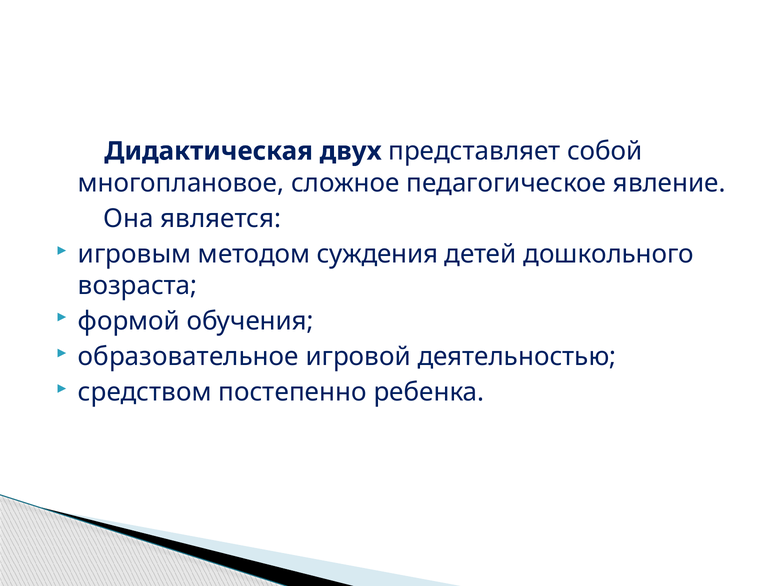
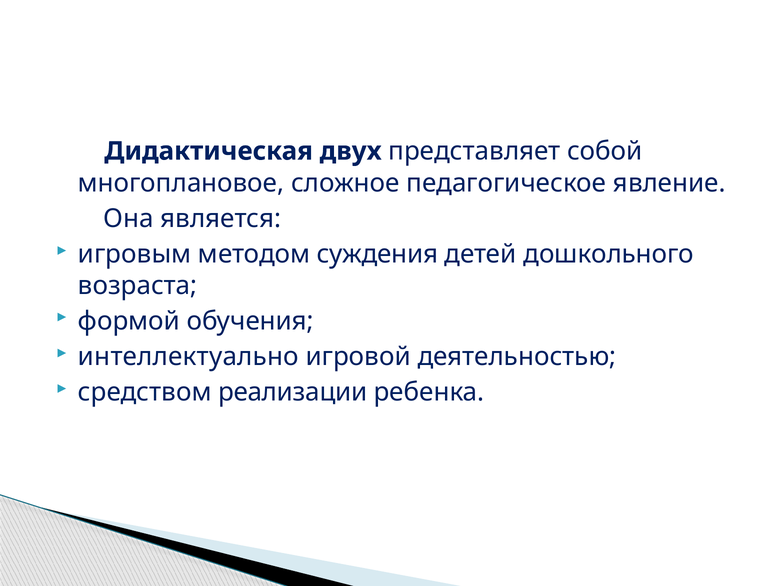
образовательное: образовательное -> интеллектуально (188, 357)
постепенно: постепенно -> реализации (293, 392)
